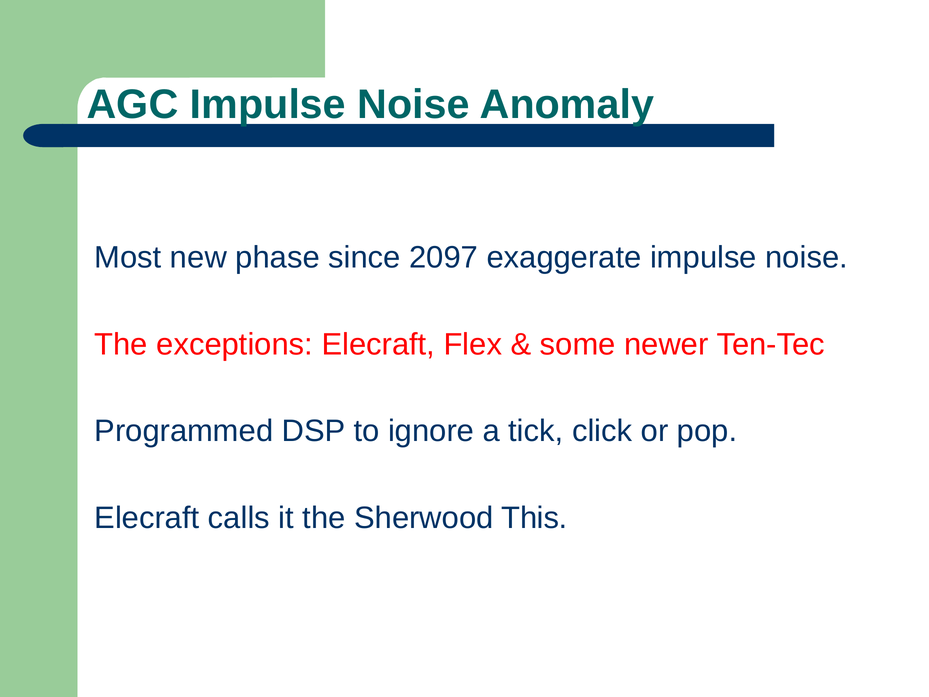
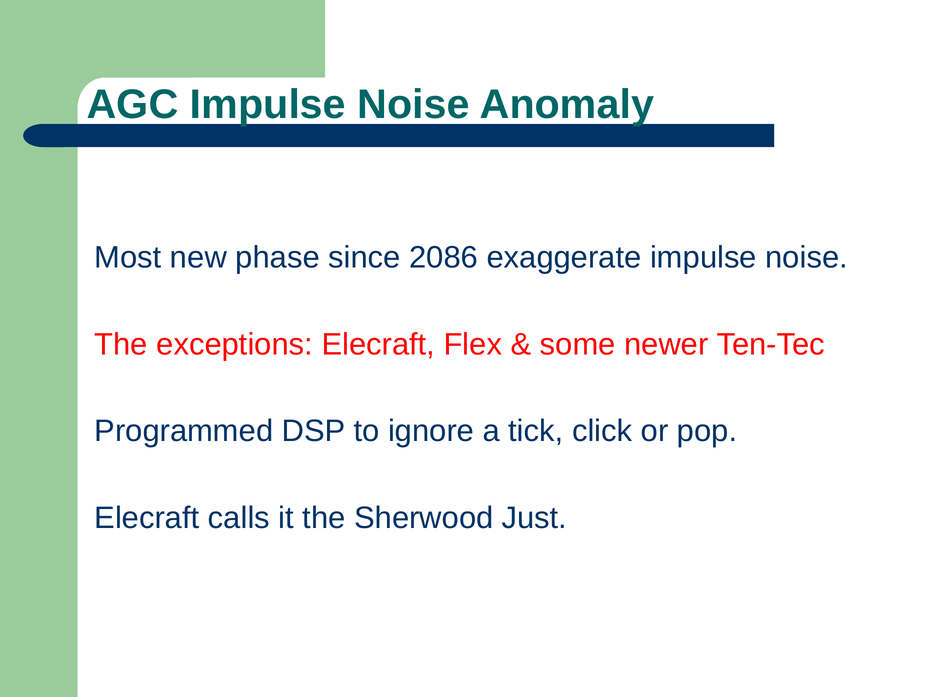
2097: 2097 -> 2086 (444, 258)
This: This -> Just (534, 518)
